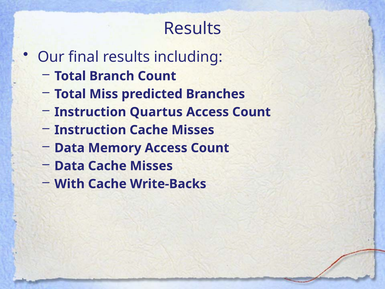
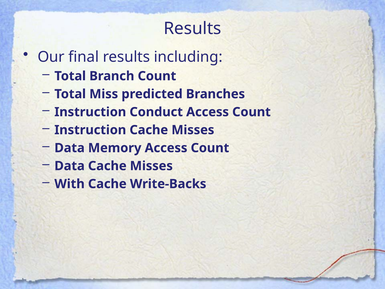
Quartus: Quartus -> Conduct (156, 112)
